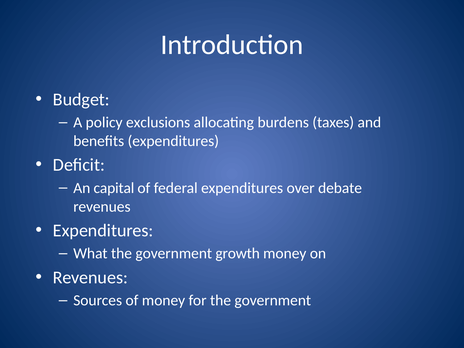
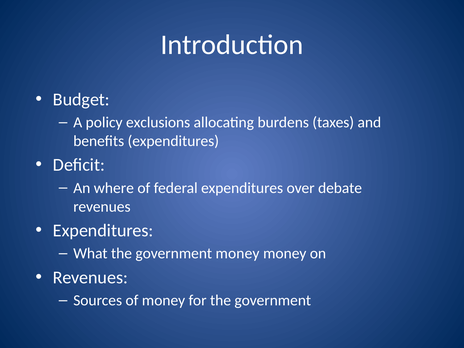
capital: capital -> where (114, 188)
government growth: growth -> money (237, 253)
